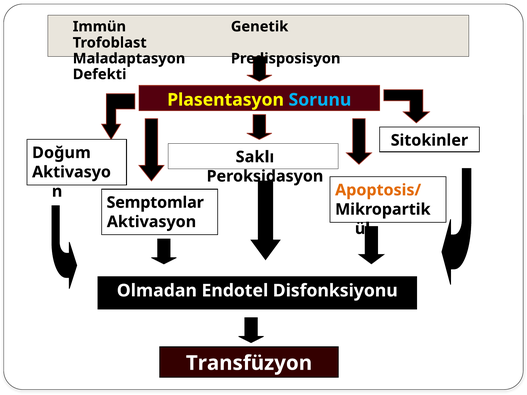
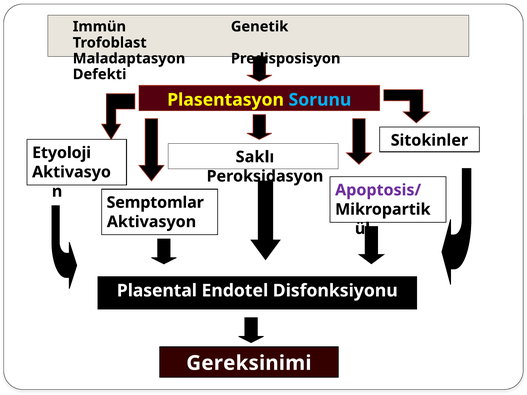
Doğum: Doğum -> Etyoloji (62, 153)
Apoptosis/ colour: orange -> purple (378, 190)
Olmadan: Olmadan -> Plasental (157, 291)
Transfüzyon: Transfüzyon -> Gereksinimi (249, 363)
